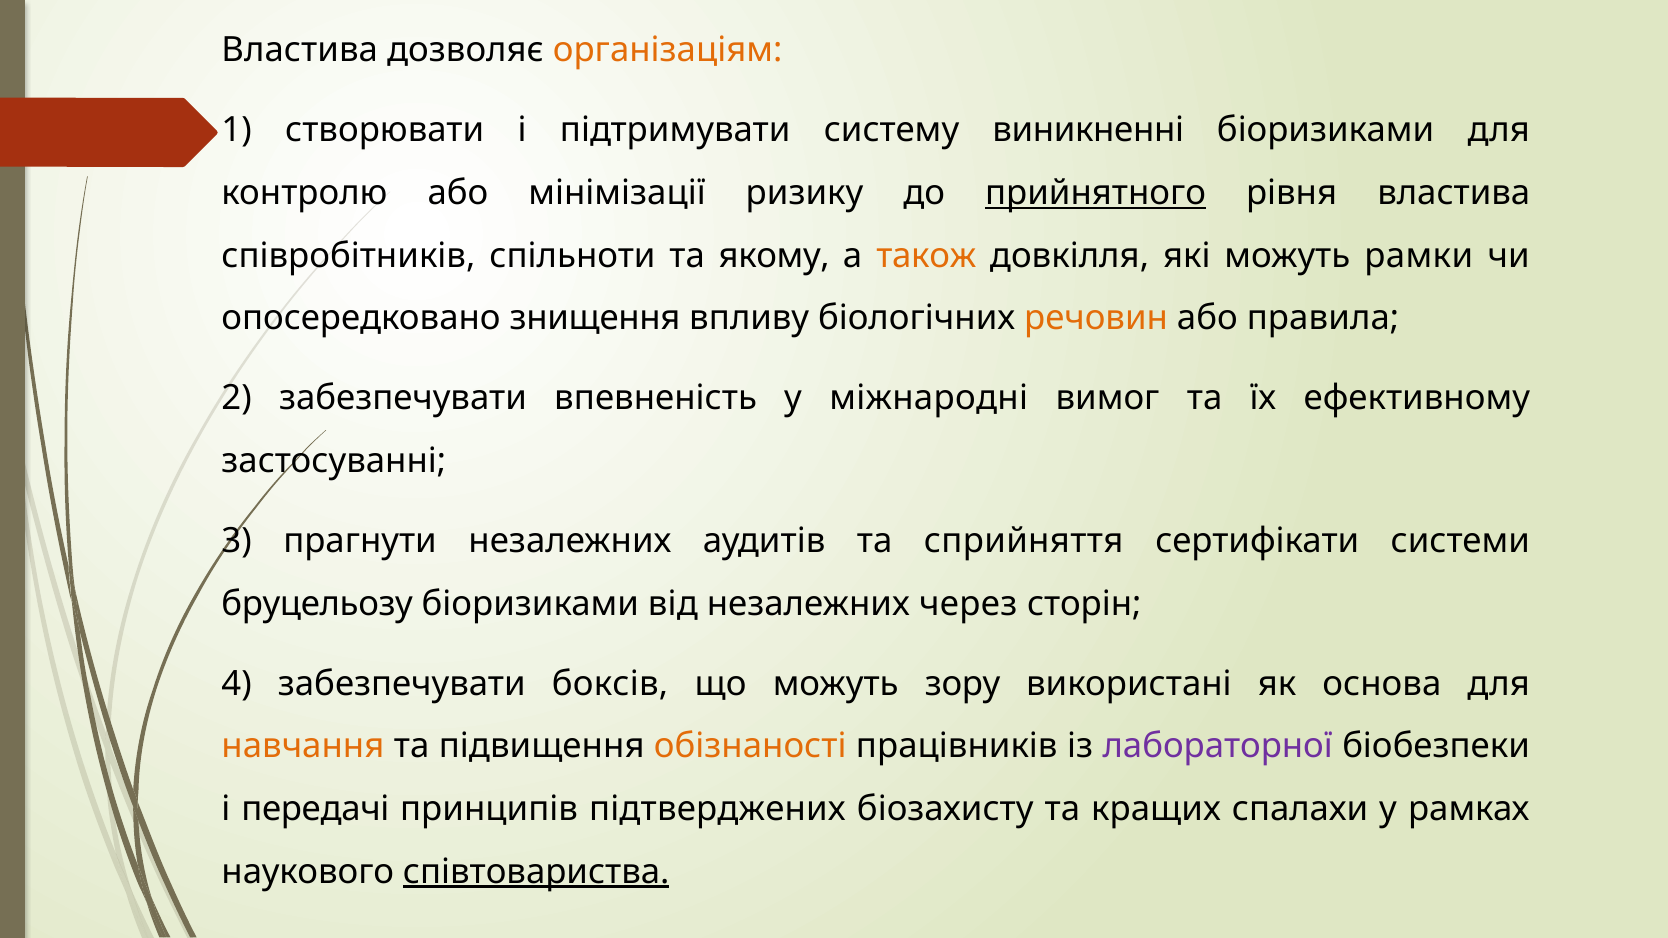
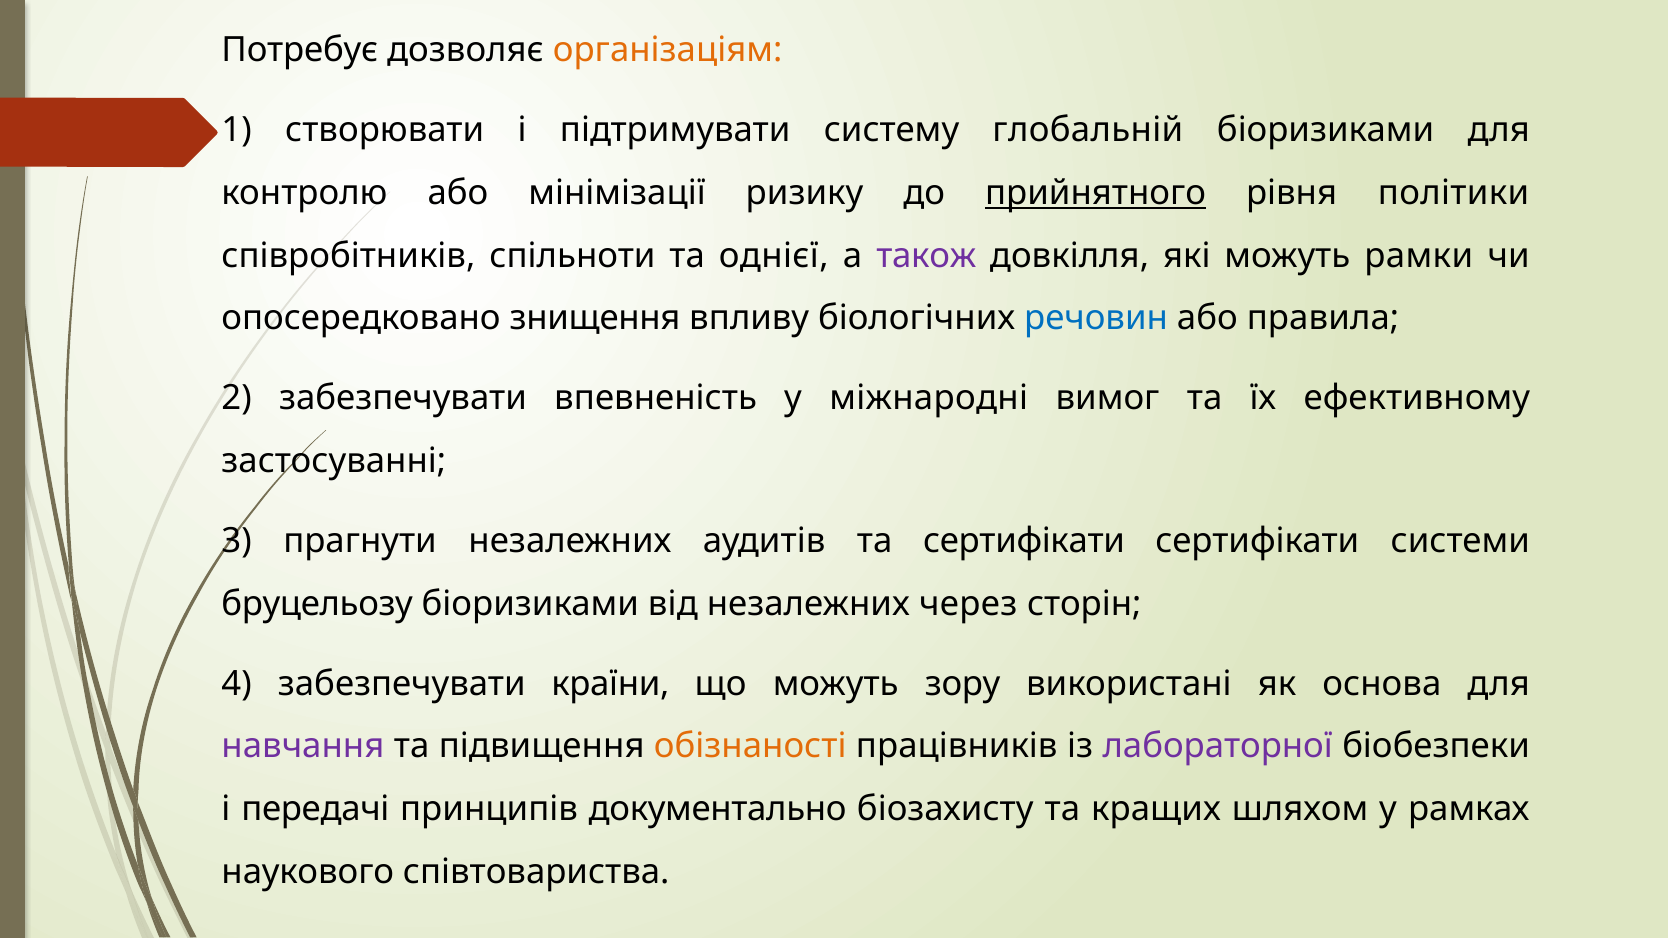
Властива: Властива -> Потребує (300, 50)
виникненні: виникненні -> глобальній (1088, 131)
рівня властива: властива -> політики (1454, 193)
якому: якому -> однієї (774, 256)
також colour: orange -> purple (926, 256)
речовин colour: orange -> blue (1096, 318)
та сприйняття: сприйняття -> сертифікати (1024, 541)
боксів: боксів -> країни (610, 684)
навчання colour: orange -> purple (303, 747)
підтверджених: підтверджених -> документально (718, 809)
спалахи: спалахи -> шляхом (1300, 809)
співтовариства underline: present -> none (536, 872)
